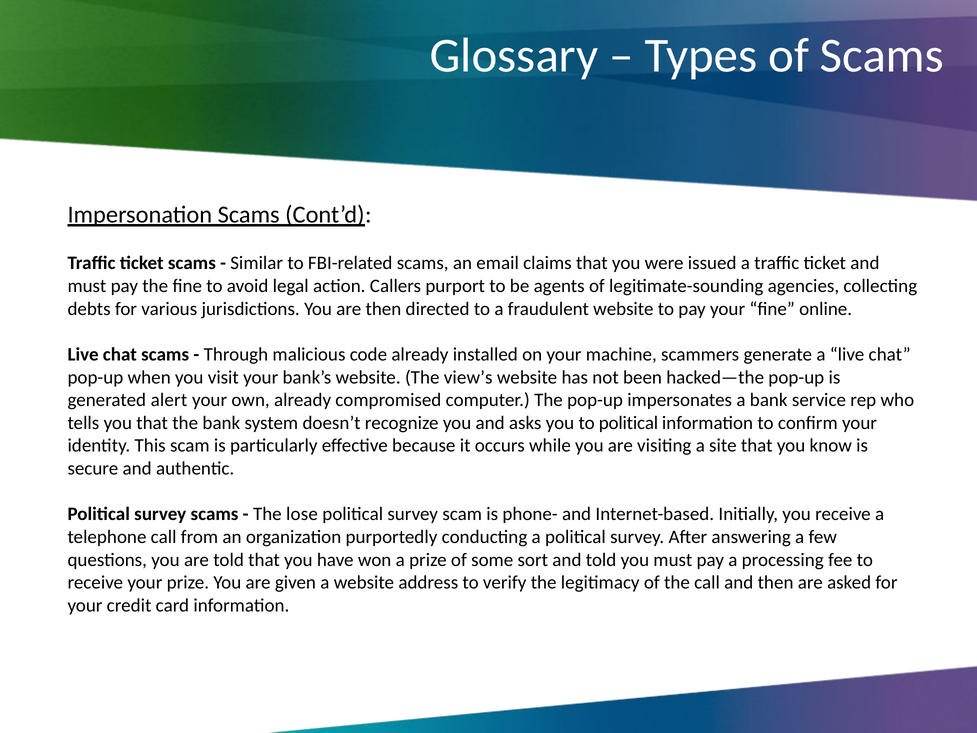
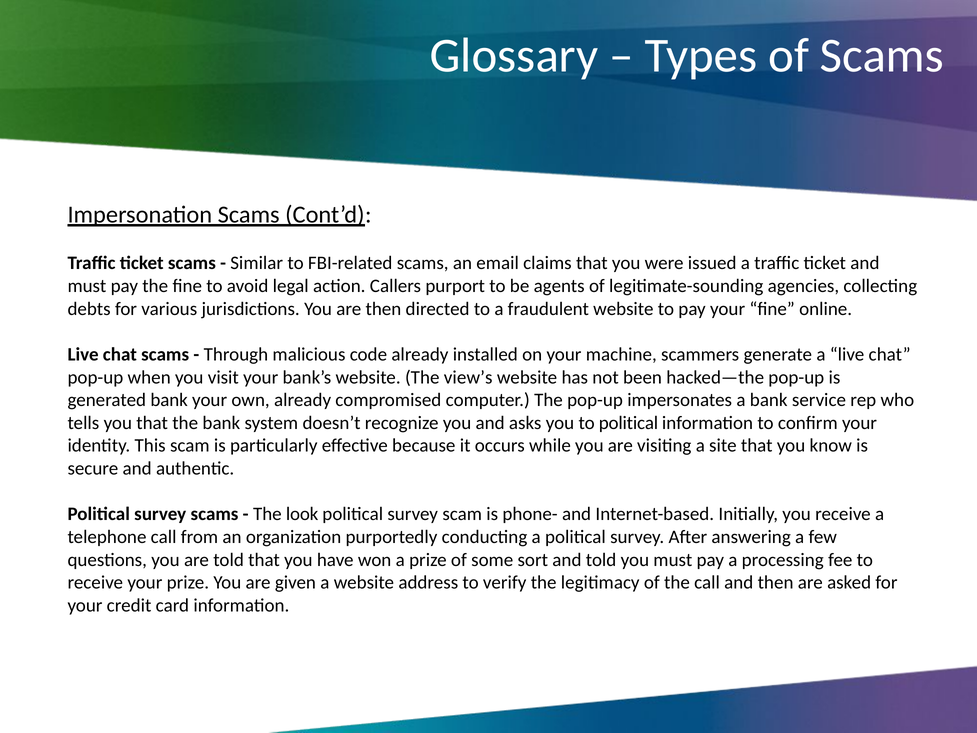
generated alert: alert -> bank (169, 400)
lose: lose -> look (302, 514)
